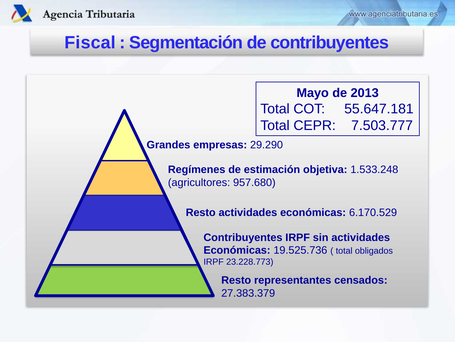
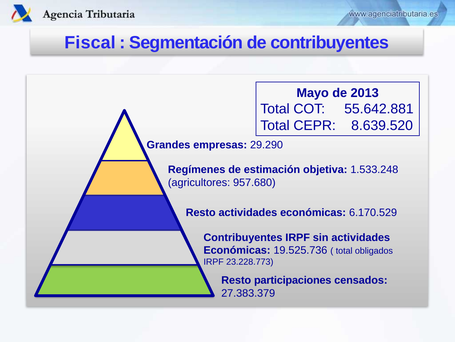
55.647.181: 55.647.181 -> 55.642.881 (379, 109)
7.503.777: 7.503.777 -> 8.639.520 (382, 125)
representantes: representantes -> participaciones (293, 280)
